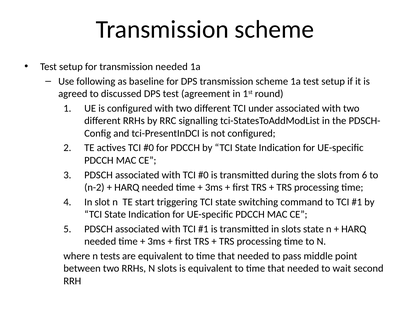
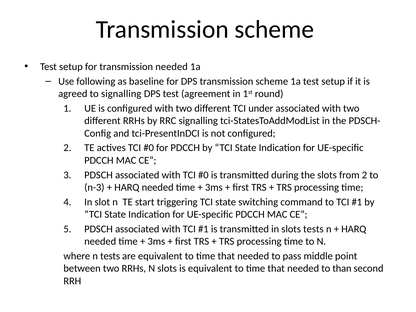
to discussed: discussed -> signalling (121, 94)
from 6: 6 -> 2 (365, 175)
n-2: n-2 -> n-3 (94, 187)
slots state: state -> tests (313, 229)
wait: wait -> than (342, 269)
